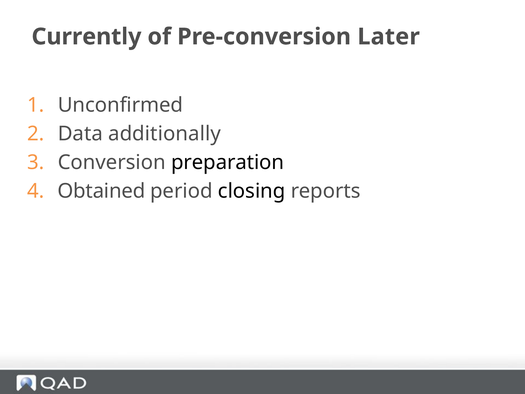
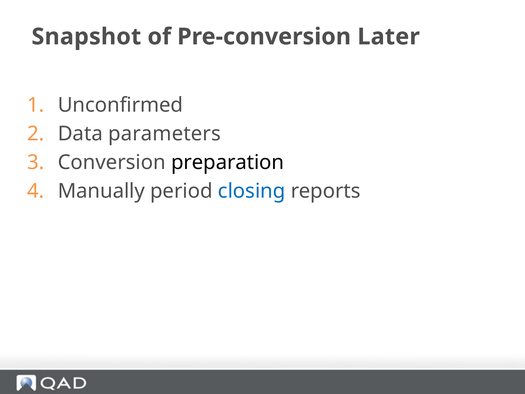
Currently: Currently -> Snapshot (86, 37)
additionally: additionally -> parameters (165, 134)
Obtained: Obtained -> Manually (101, 191)
closing colour: black -> blue (252, 191)
